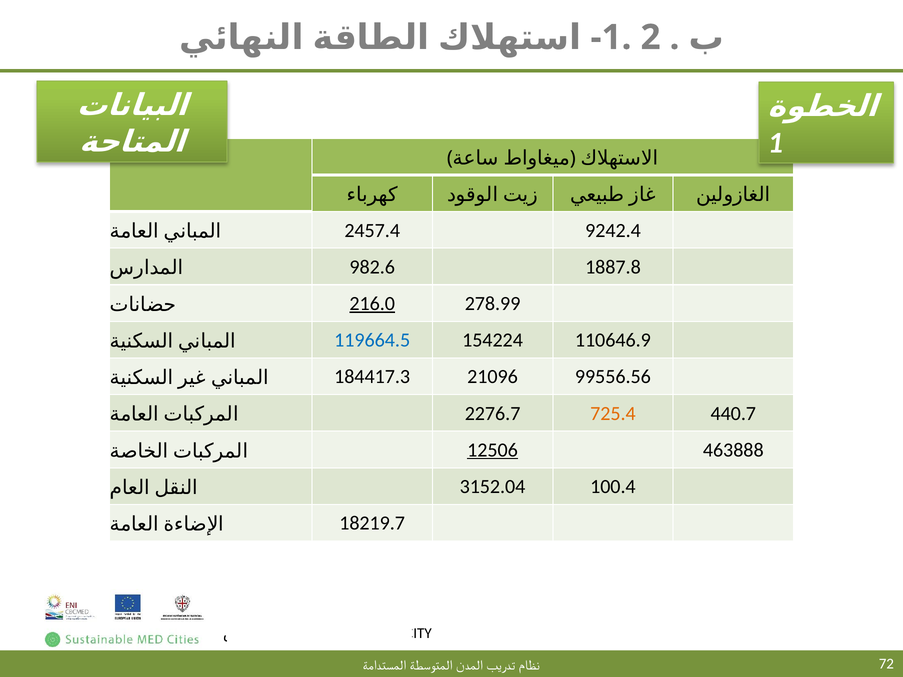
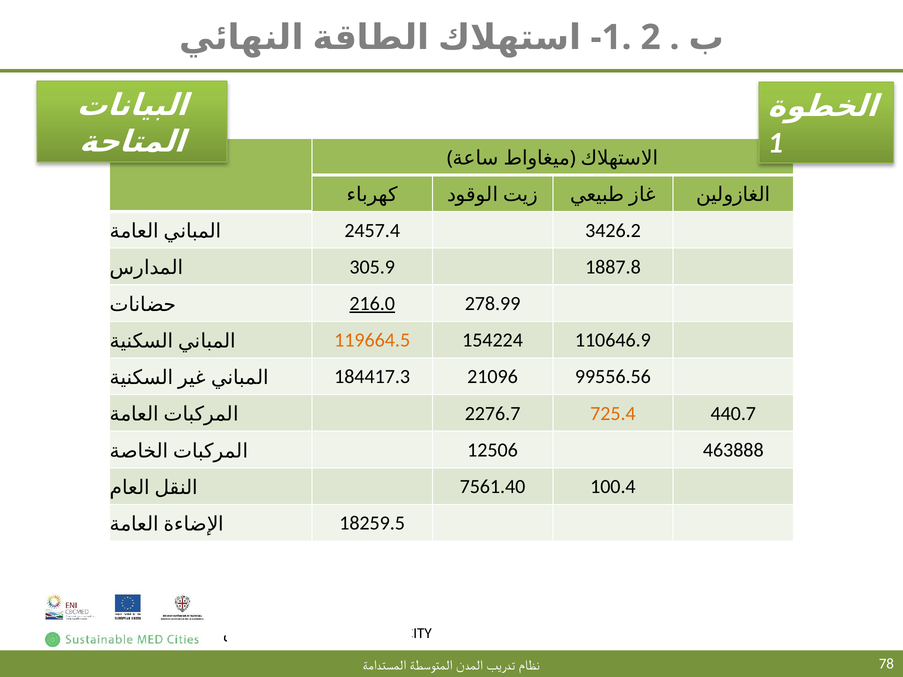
9242.4: 9242.4 -> 3426.2 (613, 230)
982.6: 982.6 -> 305.9 (372, 267)
119664.5 colour: blue -> orange (372, 340)
12506 underline: present -> none (493, 450)
3152.04: 3152.04 -> 7561.40 (493, 487)
18219.7: 18219.7 -> 18259.5 (372, 523)
72: 72 -> 78 (886, 664)
